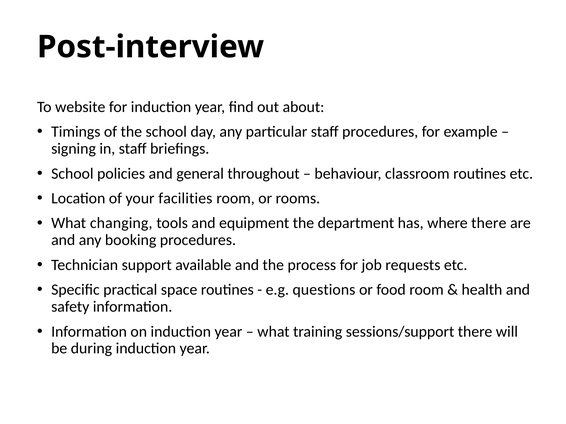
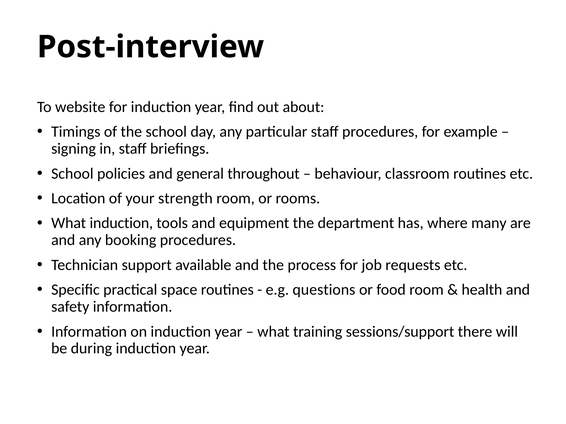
facilities: facilities -> strength (185, 199)
What changing: changing -> induction (121, 223)
where there: there -> many (489, 223)
